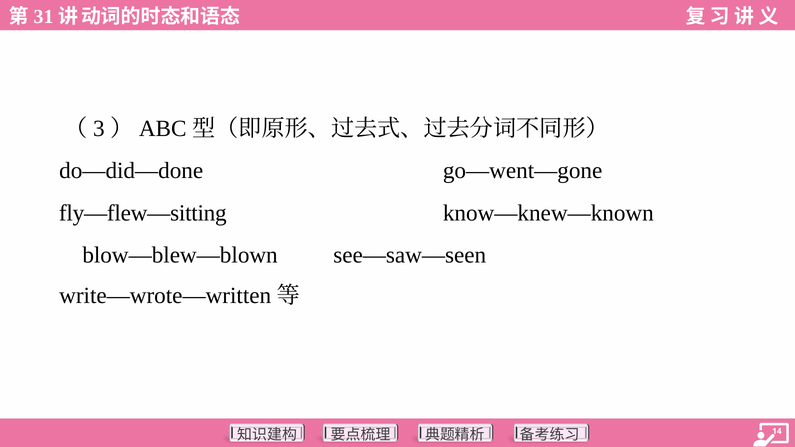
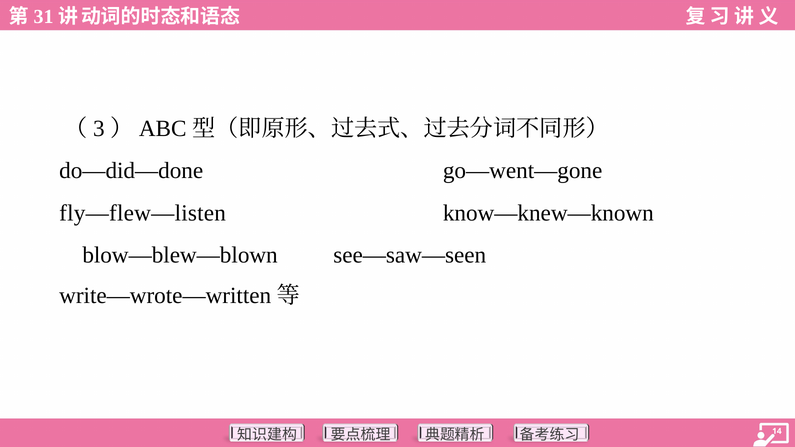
fly—flew—sitting: fly—flew—sitting -> fly—flew—listen (143, 213)
